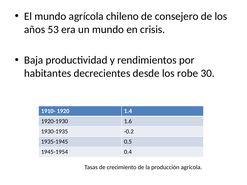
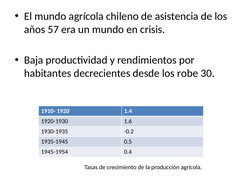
consejero: consejero -> asistencia (177, 16)
53: 53 -> 57 (53, 29)
